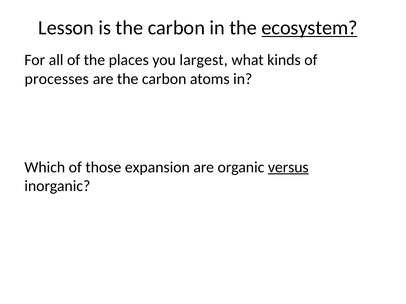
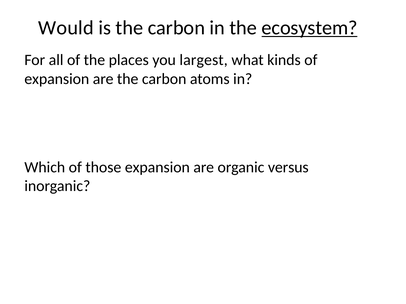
Lesson: Lesson -> Would (66, 28)
processes: processes -> expansion (57, 79)
versus underline: present -> none (288, 167)
